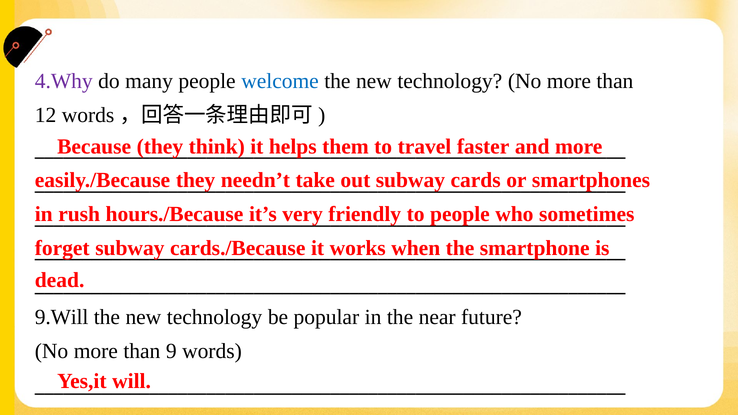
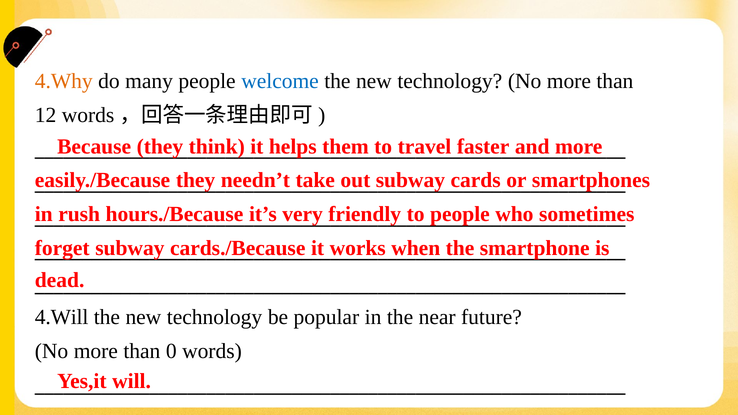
4.Why colour: purple -> orange (64, 81)
9.Will: 9.Will -> 4.Will (62, 317)
9: 9 -> 0 (171, 351)
